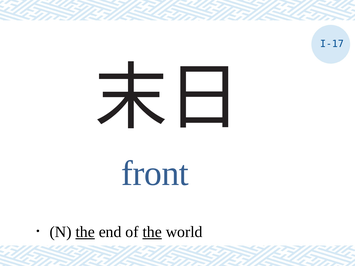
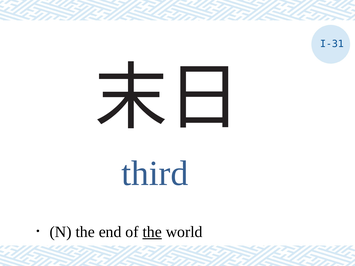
I-17: I-17 -> I-31 (332, 44)
front: front -> third (155, 173)
the underline: present -> none (85, 232)
